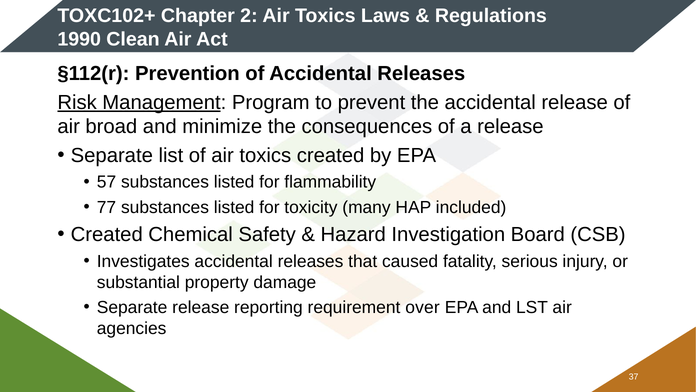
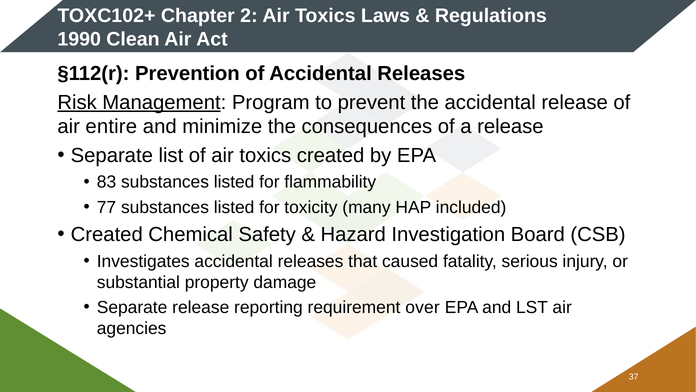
broad: broad -> entire (111, 127)
57: 57 -> 83 (107, 182)
